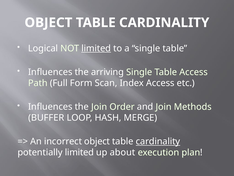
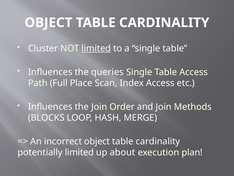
Logical: Logical -> Cluster (43, 48)
arriving: arriving -> queries (107, 72)
Form: Form -> Place (81, 83)
BUFFER: BUFFER -> BLOCKS (46, 117)
cardinality underline: present -> none (158, 141)
